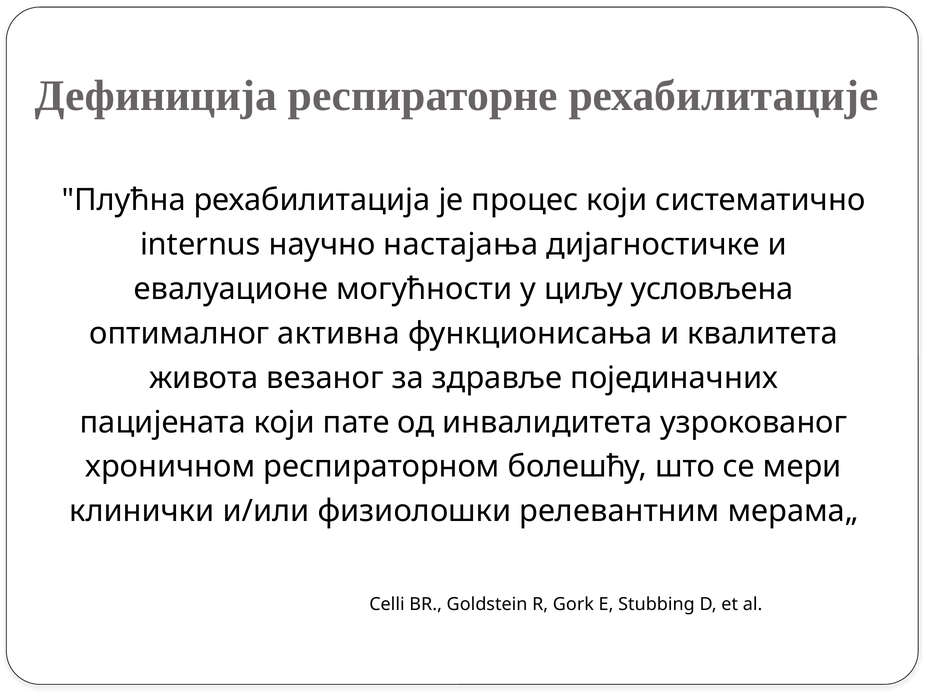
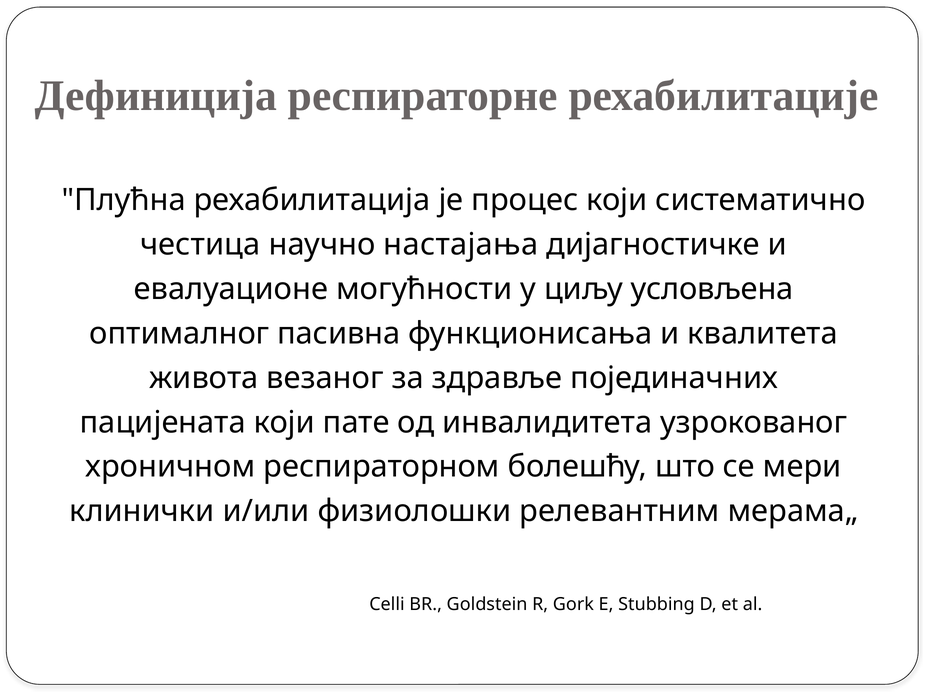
internus: internus -> честица (200, 245)
активна: активна -> пасивна (339, 333)
